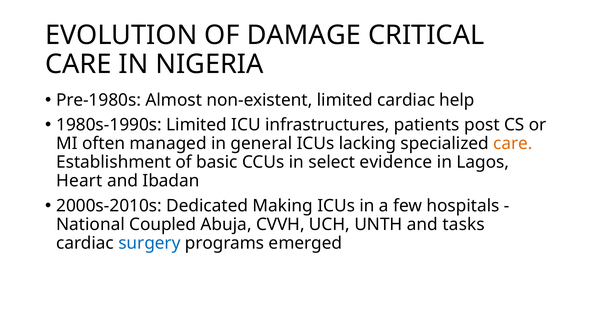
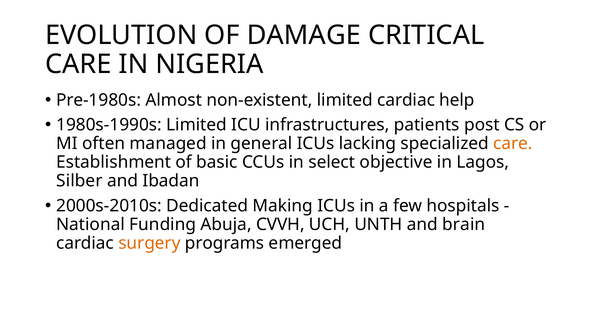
evidence: evidence -> objective (396, 162)
Heart: Heart -> Silber (79, 181)
Coupled: Coupled -> Funding (163, 224)
tasks: tasks -> brain (464, 224)
surgery colour: blue -> orange (149, 243)
